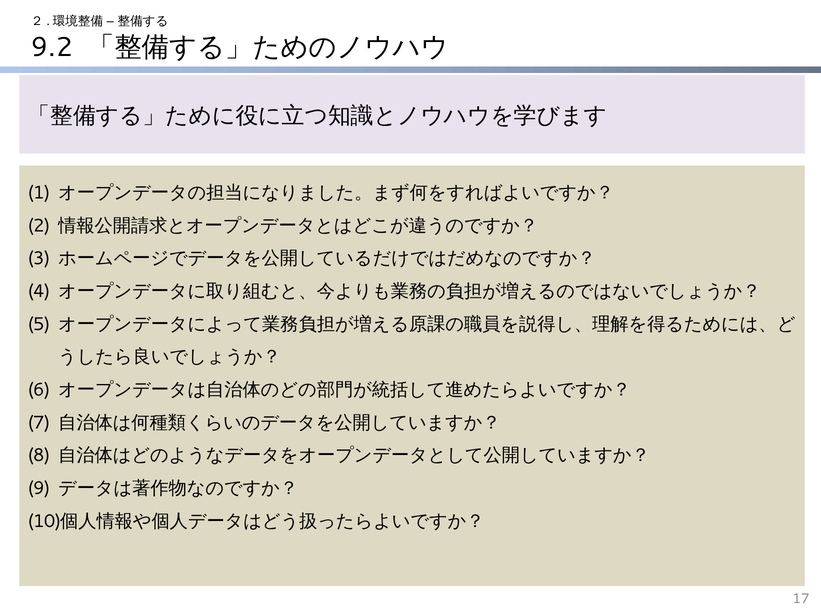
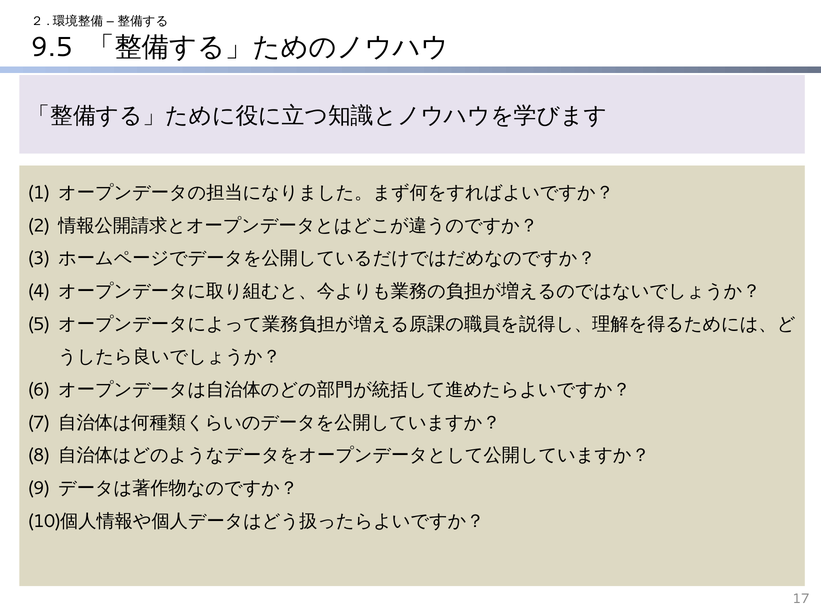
9.2: 9.2 -> 9.5 (52, 47)
